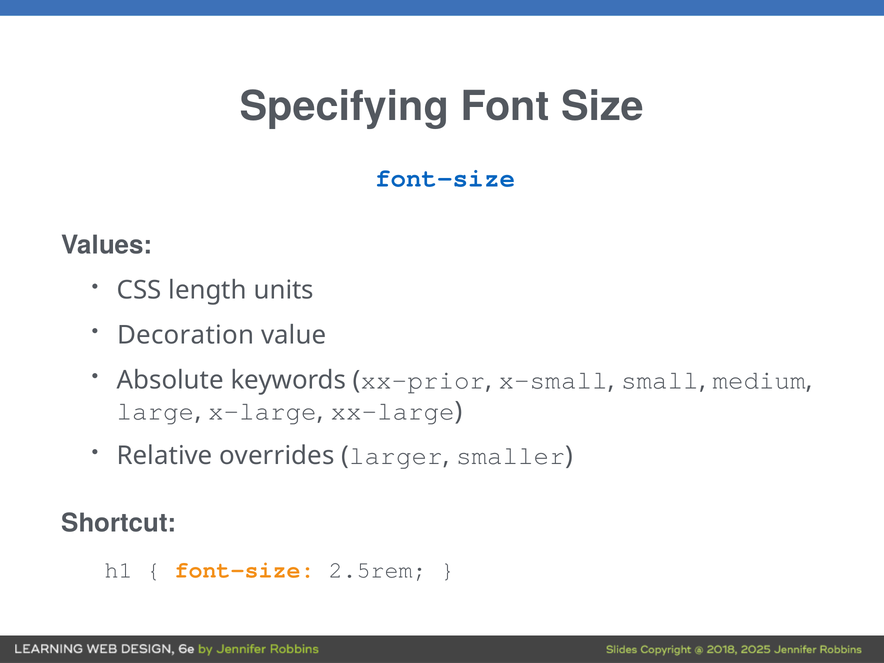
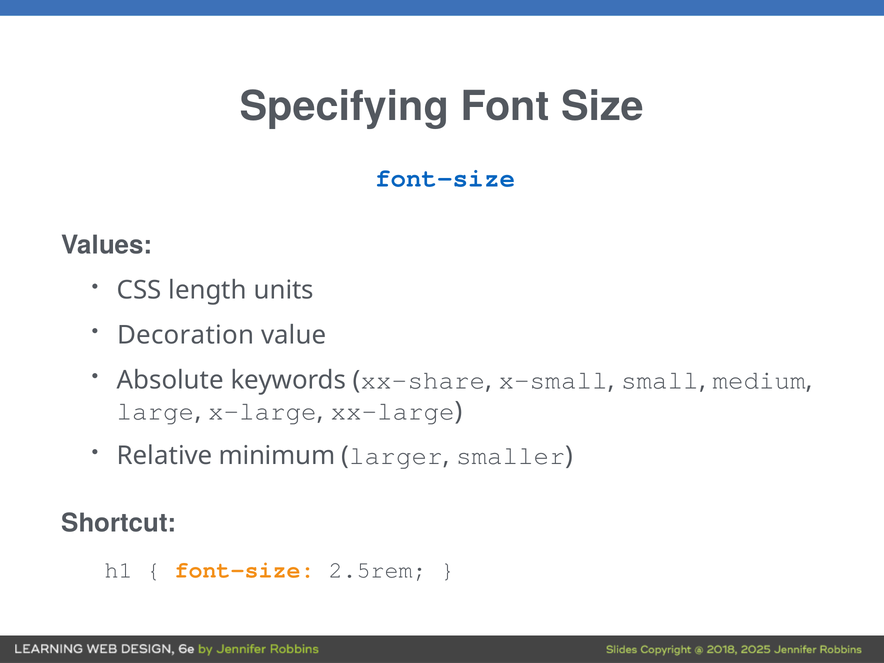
xx-prior: xx-prior -> xx-share (423, 380)
overrides: overrides -> minimum (277, 456)
